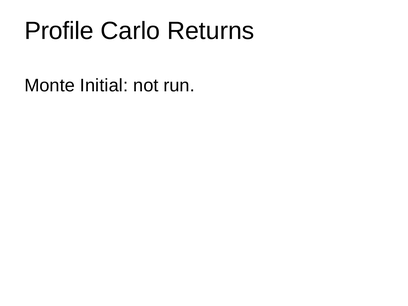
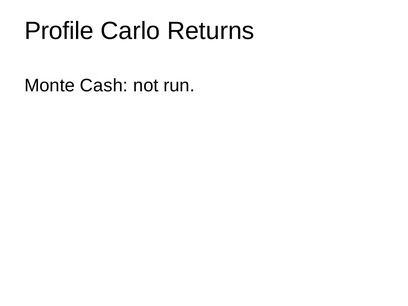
Initial: Initial -> Cash (104, 86)
